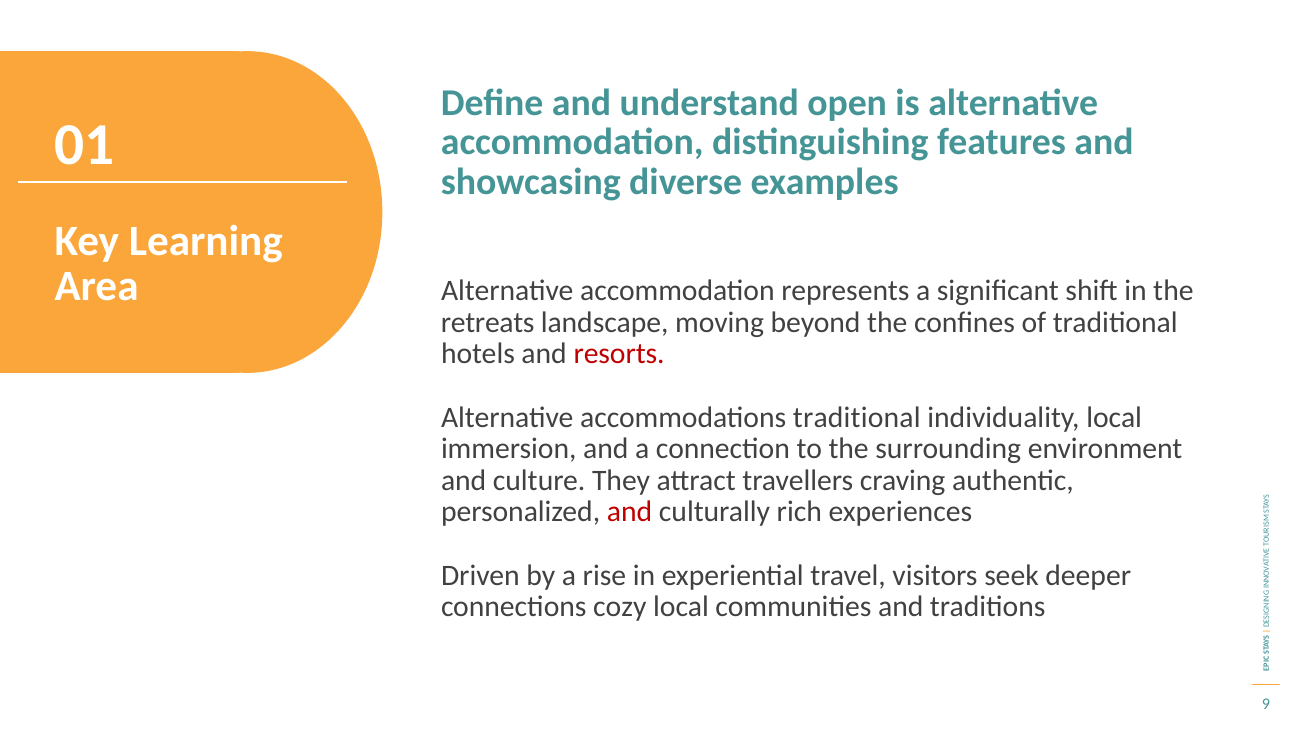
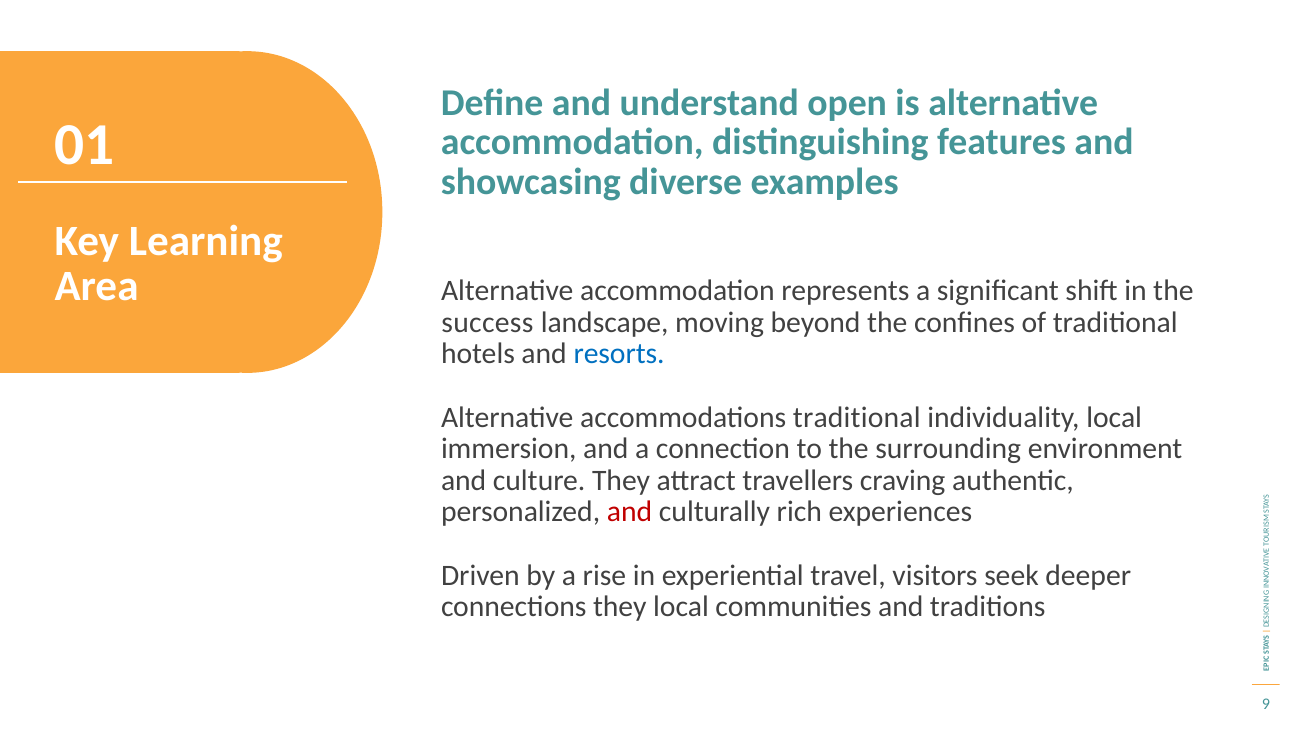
retreats: retreats -> success (487, 322)
resorts colour: red -> blue (619, 354)
connections cozy: cozy -> they (620, 607)
